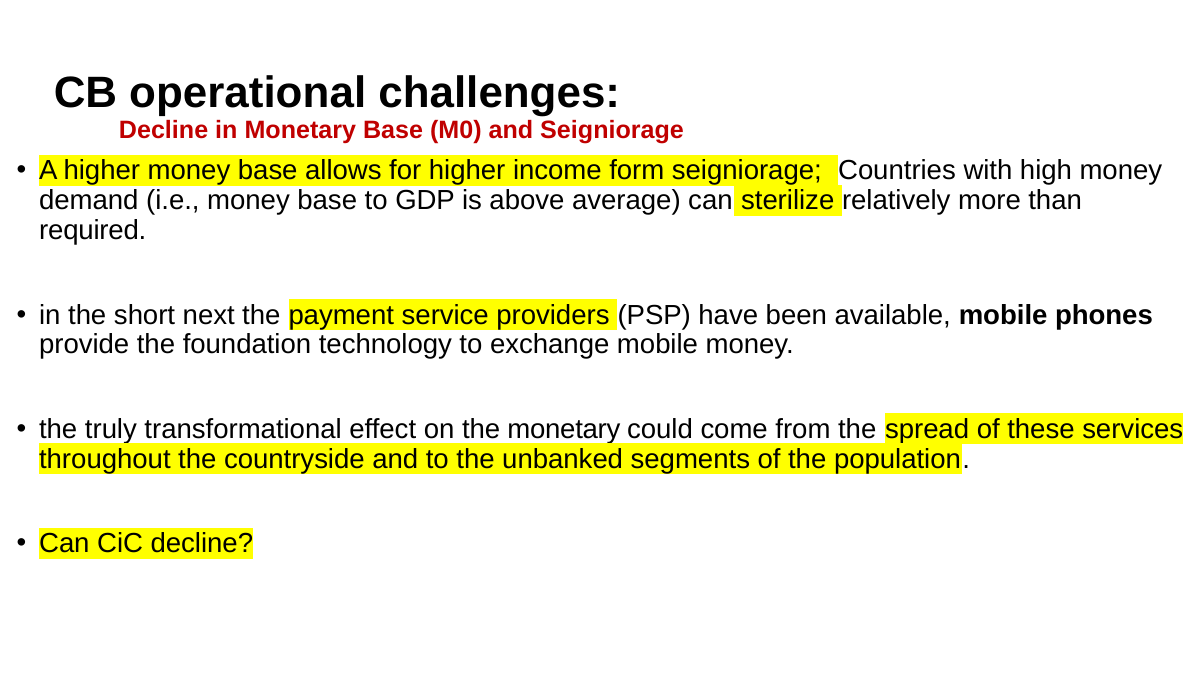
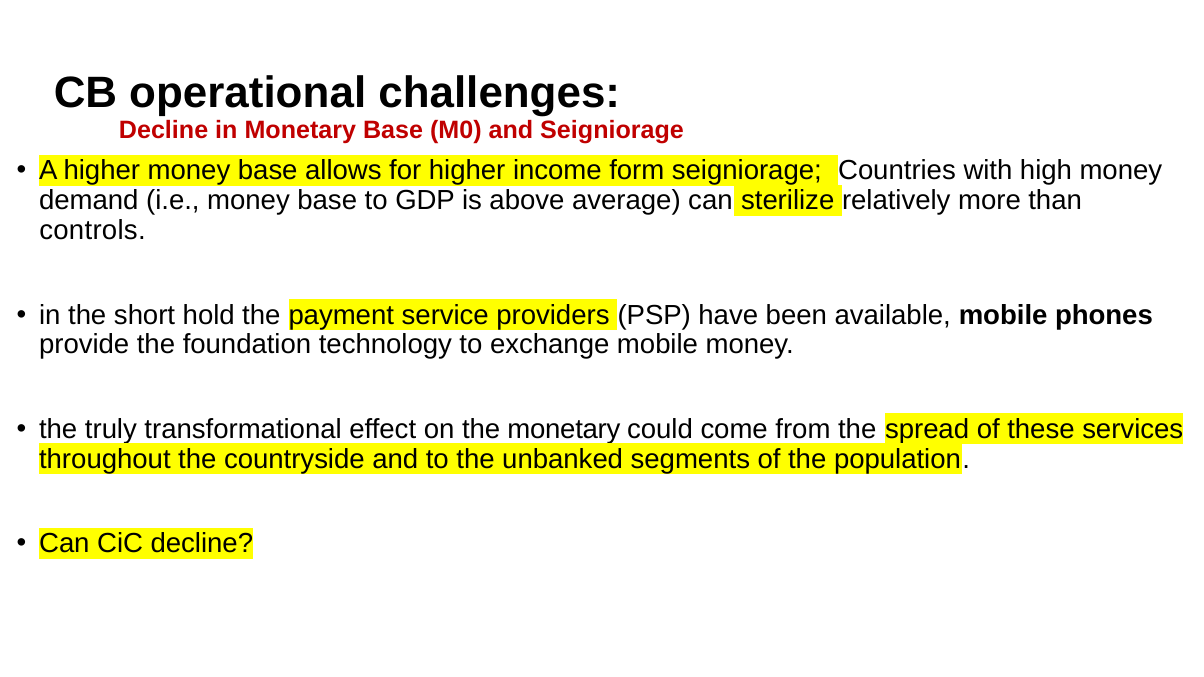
required: required -> controls (92, 230)
next: next -> hold (209, 315)
